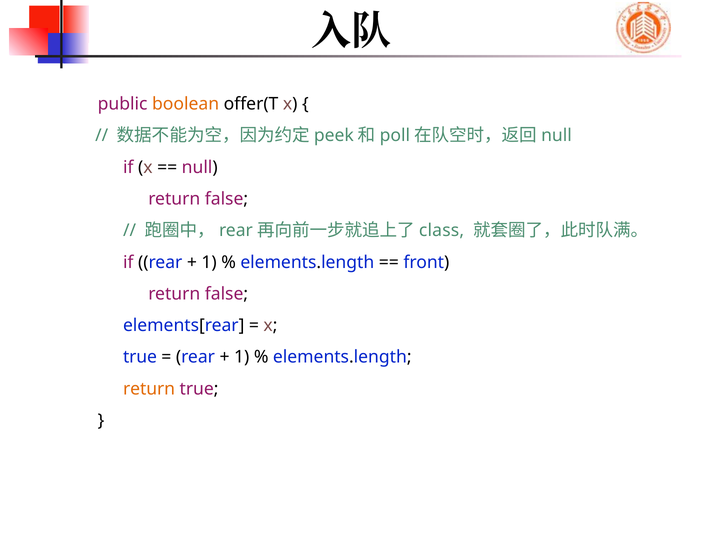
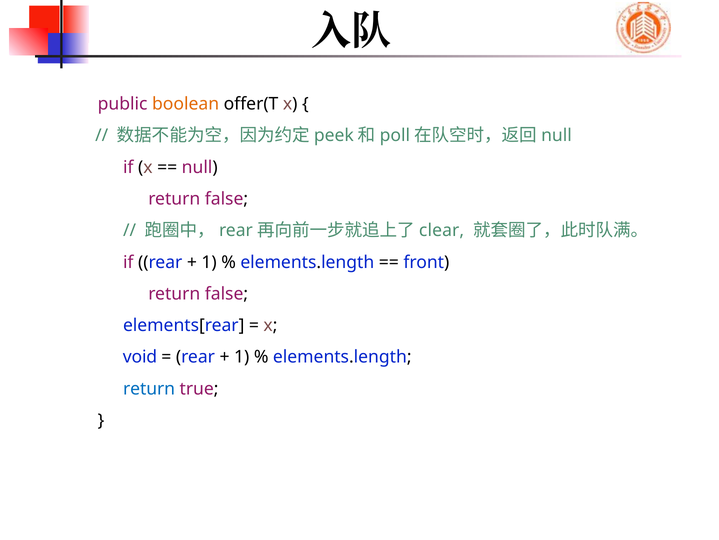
class: class -> clear (442, 230)
true: true -> void (140, 357)
return colour: orange -> blue (149, 388)
